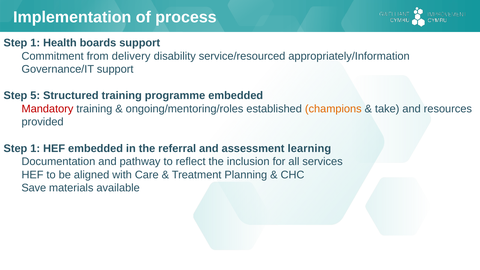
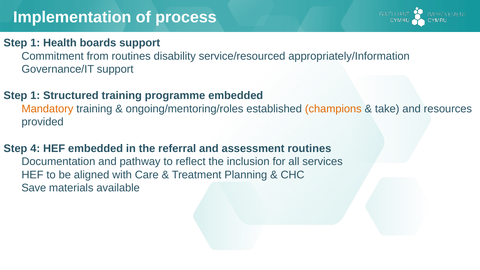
from delivery: delivery -> routines (131, 56)
5: 5 -> 1 (35, 96)
Mandatory colour: red -> orange (47, 109)
1: 1 -> 4 (35, 148)
assessment learning: learning -> routines (309, 148)
